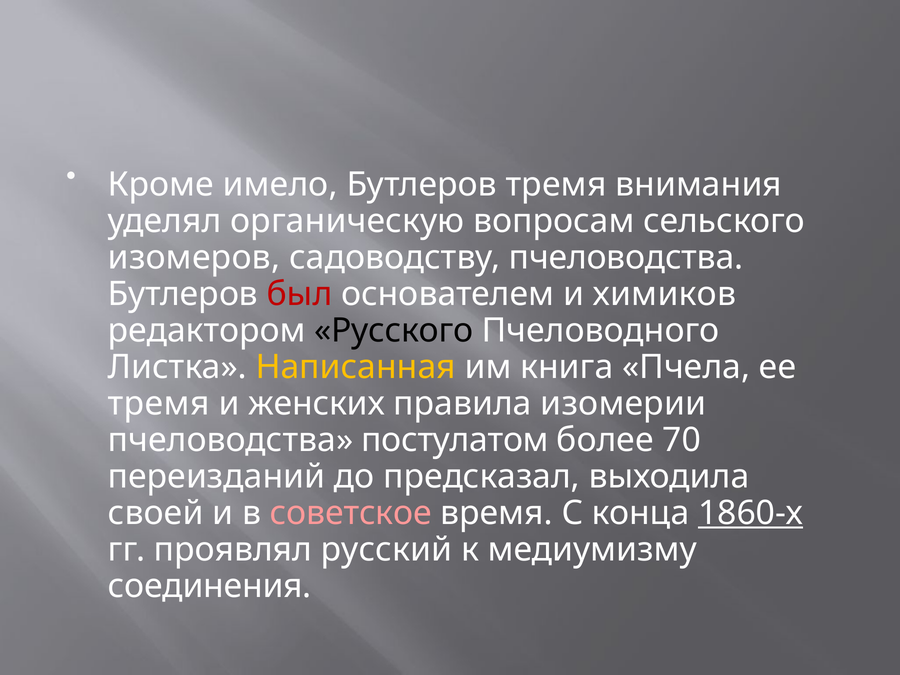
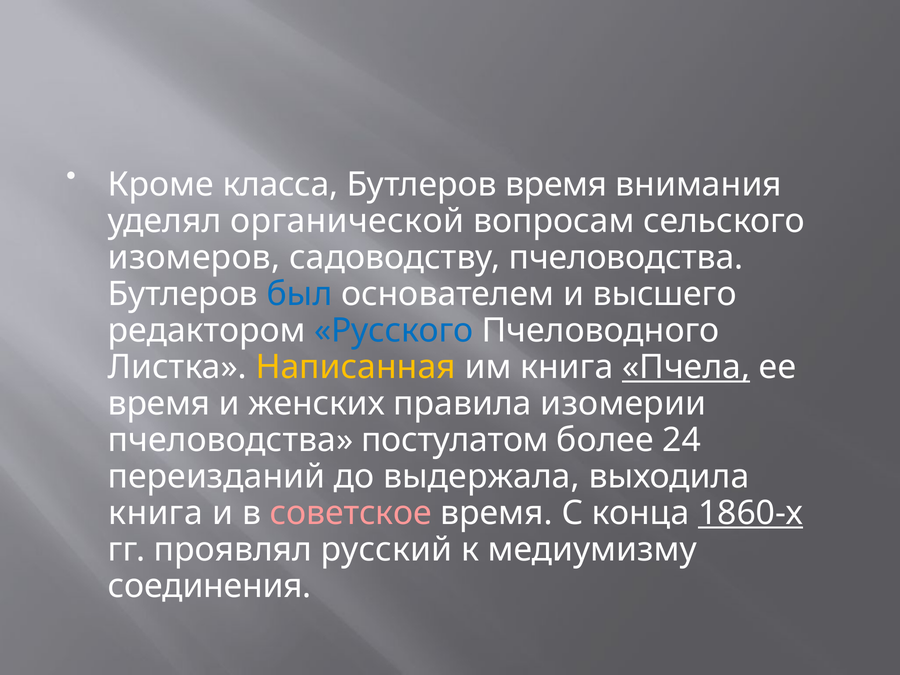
имело: имело -> класса (280, 185)
Бутлеров тремя: тремя -> время (556, 185)
органическую: органическую -> органической (347, 221)
был colour: red -> blue (300, 294)
химиков: химиков -> высшего (665, 294)
Русского colour: black -> blue (394, 331)
Пчела underline: none -> present (686, 367)
тремя: тремя -> время (159, 404)
70: 70 -> 24 (682, 440)
предсказал: предсказал -> выдержала (481, 477)
своей: своей -> книга (156, 513)
